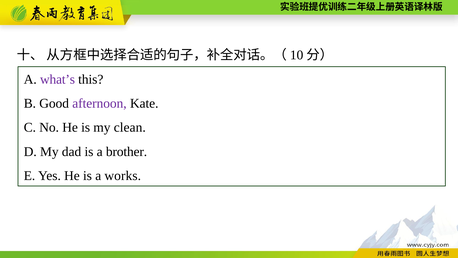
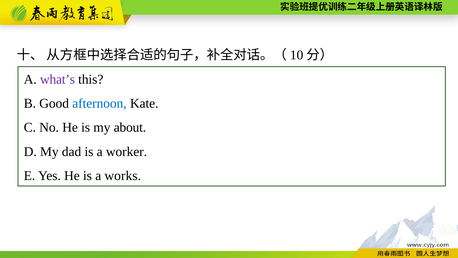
afternoon colour: purple -> blue (99, 103)
clean: clean -> about (130, 127)
brother: brother -> worker (126, 151)
